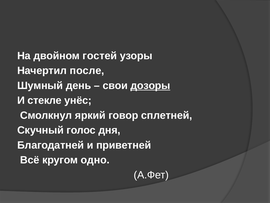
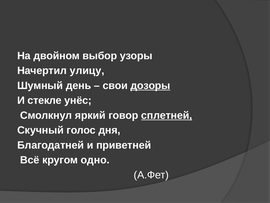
гостей: гостей -> выбор (100, 56)
после: после -> улицу (87, 70)
сплетней underline: none -> present (167, 115)
